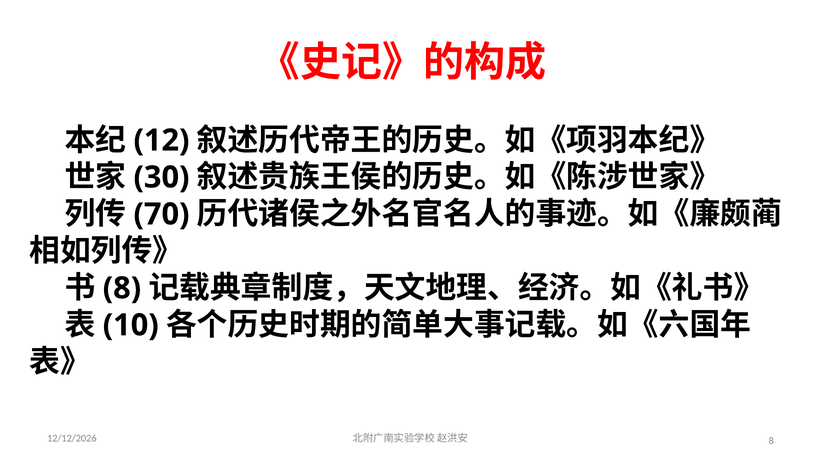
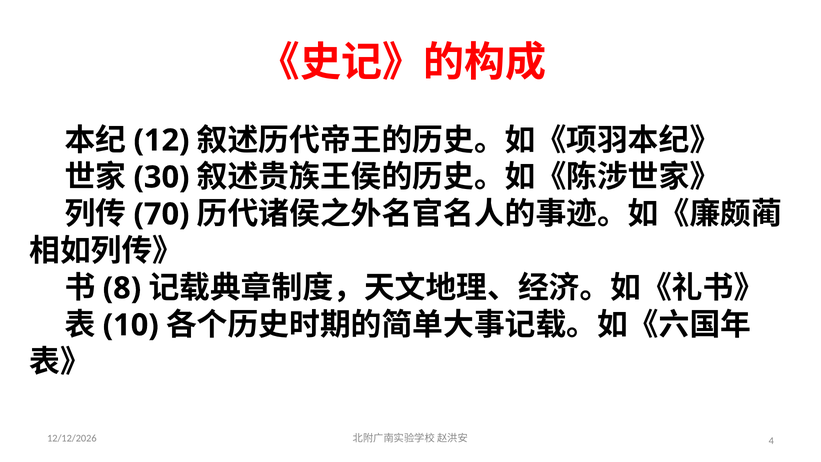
8: 8 -> 4 (771, 441)
